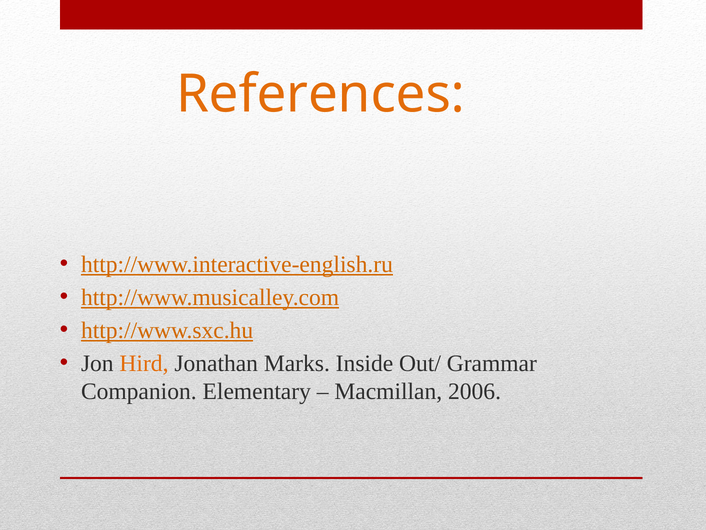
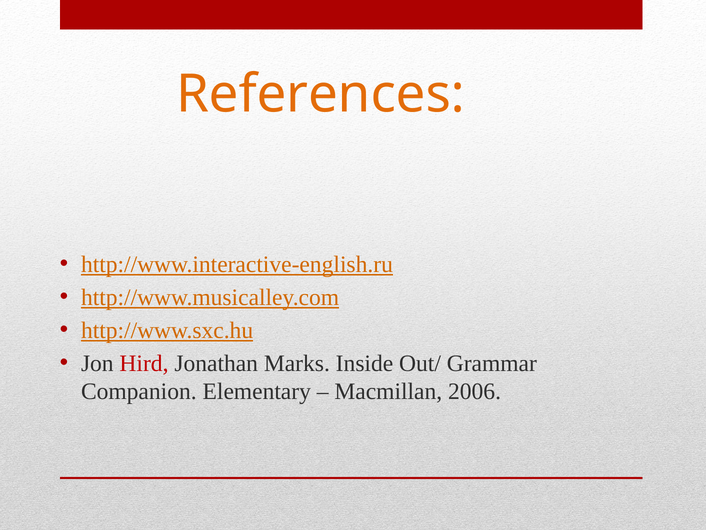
Hird colour: orange -> red (144, 363)
